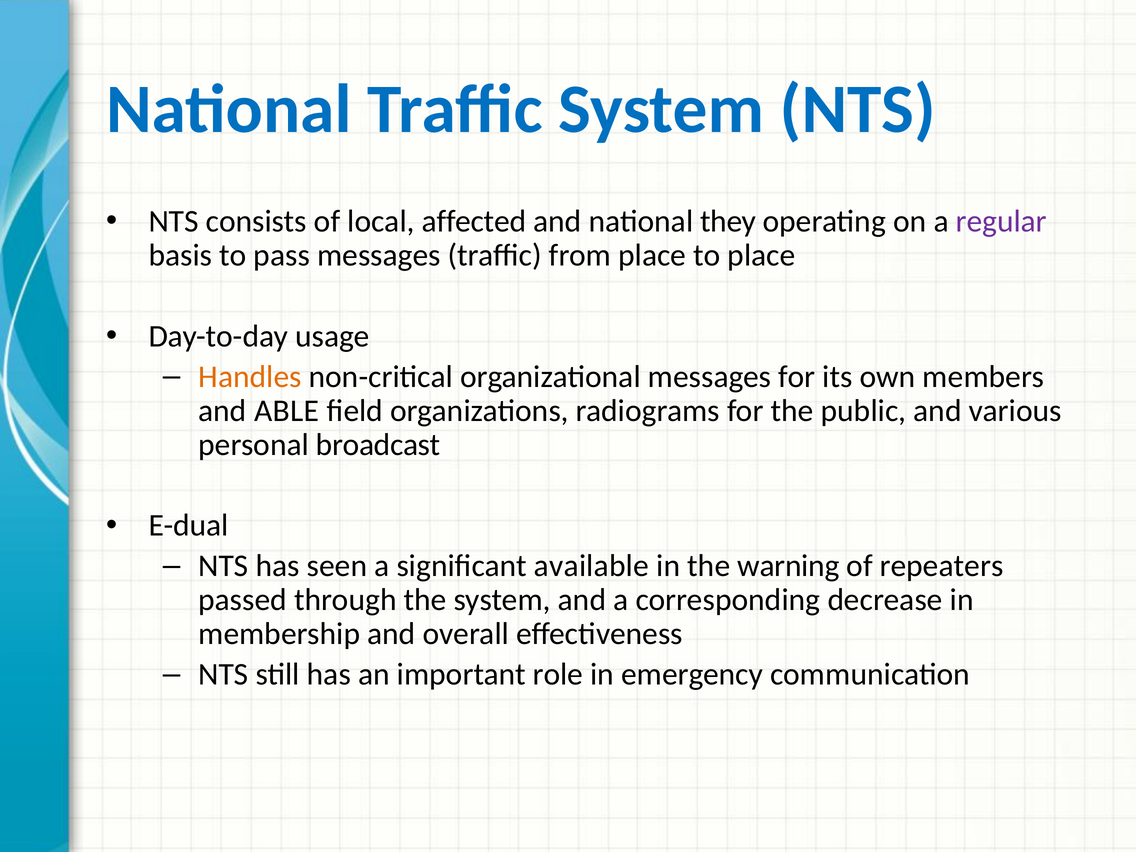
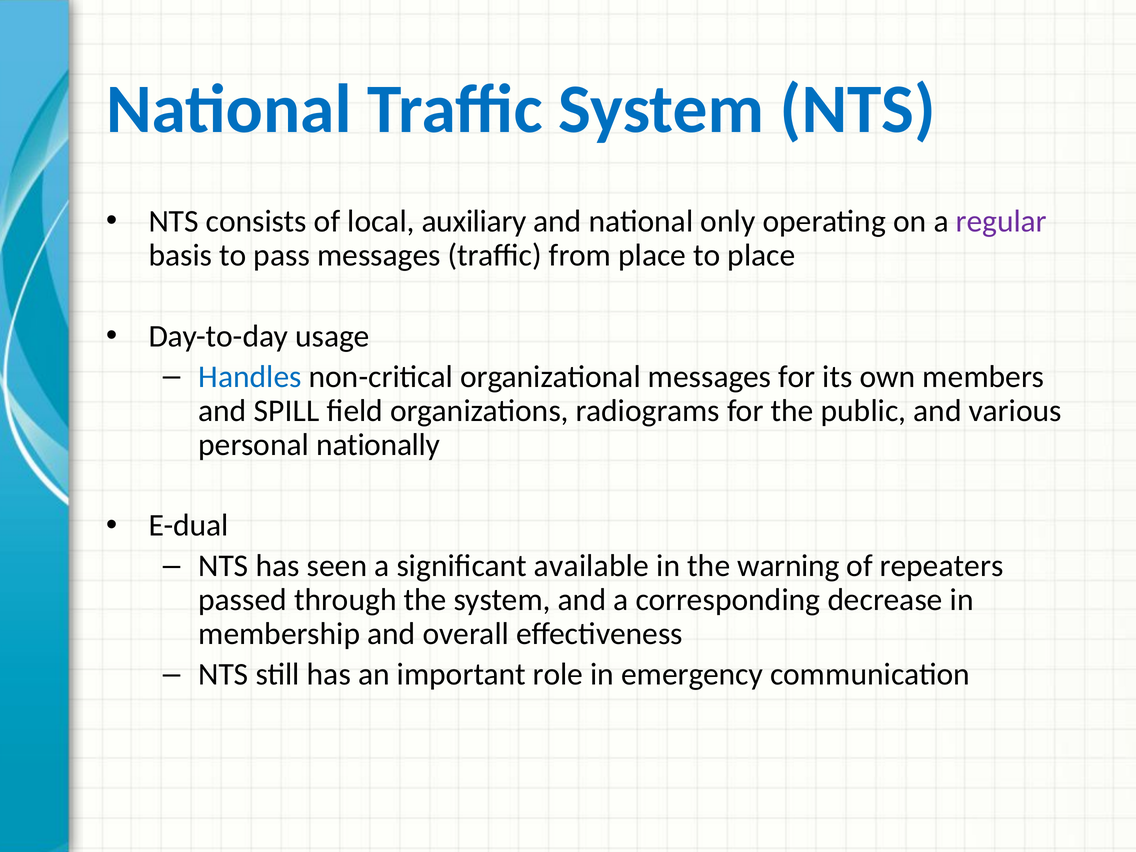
affected: affected -> auxiliary (474, 221)
they: they -> only (728, 221)
Handles colour: orange -> blue (250, 377)
ABLE: ABLE -> SPILL (287, 411)
broadcast: broadcast -> nationally (378, 445)
